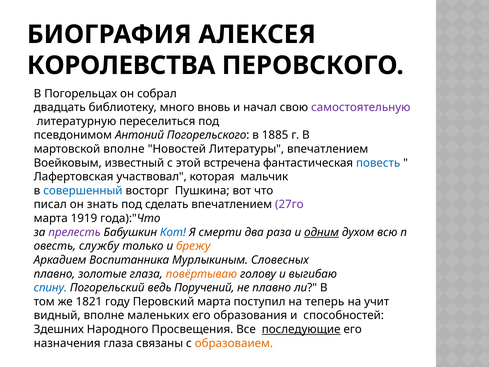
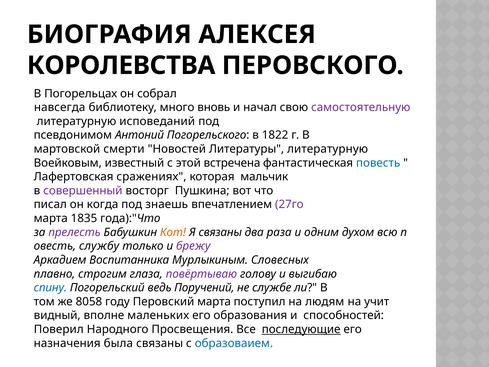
двадцать: двадцать -> навсегда (60, 107)
переселиться: переселиться -> исповеданий (157, 121)
1885: 1885 -> 1822 (275, 135)
мартовской вполне: вполне -> смерти (124, 149)
Литературы впечатлением: впечатлением -> литературную (328, 149)
участвовал: участвовал -> сражениях (151, 177)
совершенный colour: blue -> purple (83, 190)
знать: знать -> когда (103, 204)
сделать: сделать -> знаешь (167, 204)
1919: 1919 -> 1835 (84, 218)
Кот colour: blue -> orange (173, 232)
Я смерти: смерти -> связаны (220, 232)
одним underline: present -> none (322, 232)
брежу colour: orange -> purple (193, 246)
золотые: золотые -> строгим (102, 274)
повёртываю colour: orange -> purple (201, 274)
не плавно: плавно -> службе (272, 288)
1821: 1821 -> 8058 (89, 301)
теперь: теперь -> людям (325, 301)
Здешних: Здешних -> Поверил (59, 329)
назначения глаза: глаза -> была (118, 343)
образоваием colour: orange -> blue (234, 343)
